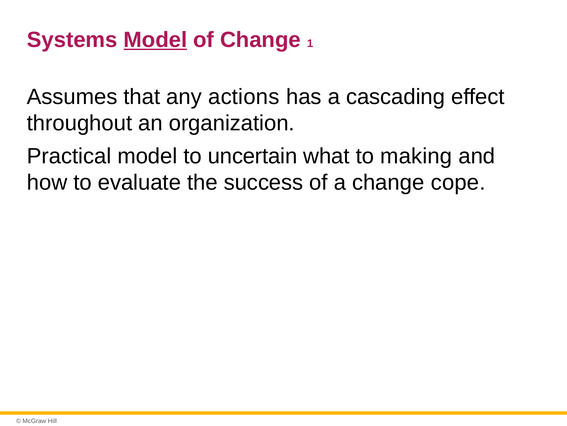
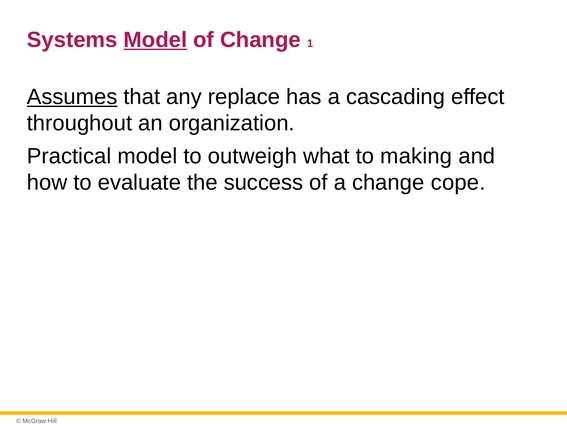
Assumes underline: none -> present (72, 97)
actions: actions -> replace (244, 97)
uncertain: uncertain -> outweigh (252, 156)
